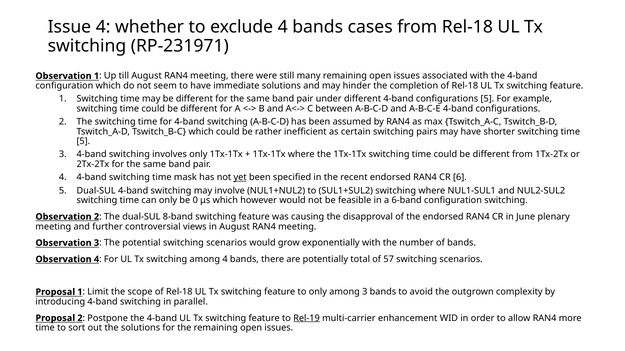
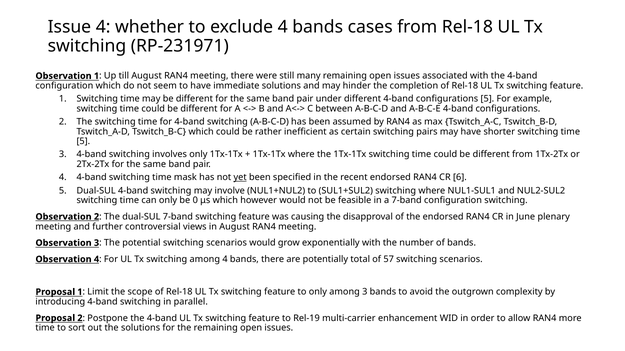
a 6-band: 6-band -> 7-band (407, 201)
dual-SUL 8-band: 8-band -> 7-band (178, 217)
Rel-19 underline: present -> none (307, 319)
